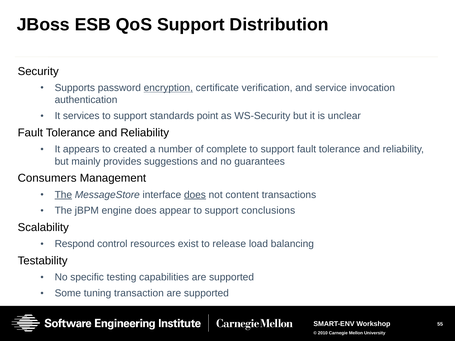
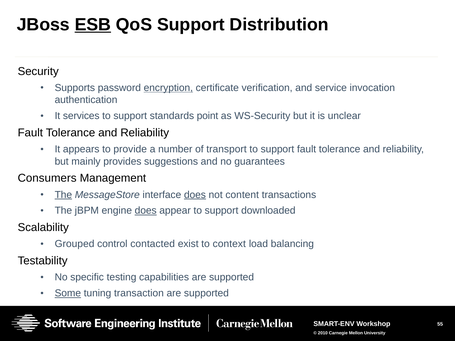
ESB underline: none -> present (93, 25)
created: created -> provide (130, 149)
complete: complete -> transport (227, 149)
does underline: none -> present (146, 211)
conclusions: conclusions -> downloaded (268, 211)
Respond: Respond -> Grouped (75, 244)
resources: resources -> contacted (153, 244)
release: release -> context (229, 244)
Some underline: none -> present (68, 293)
